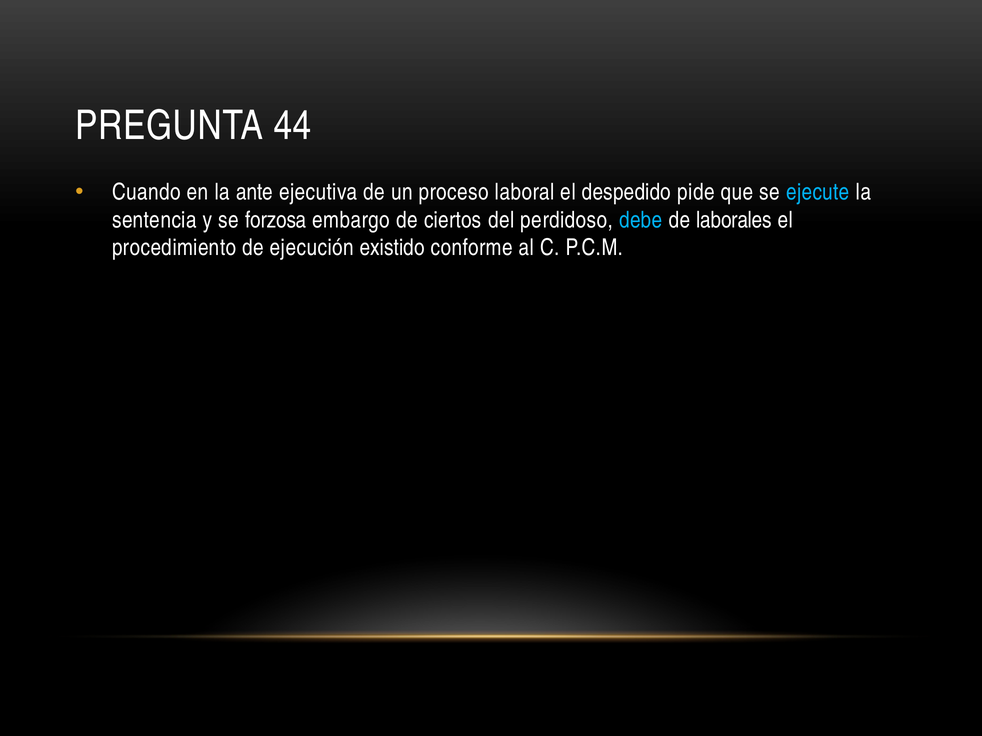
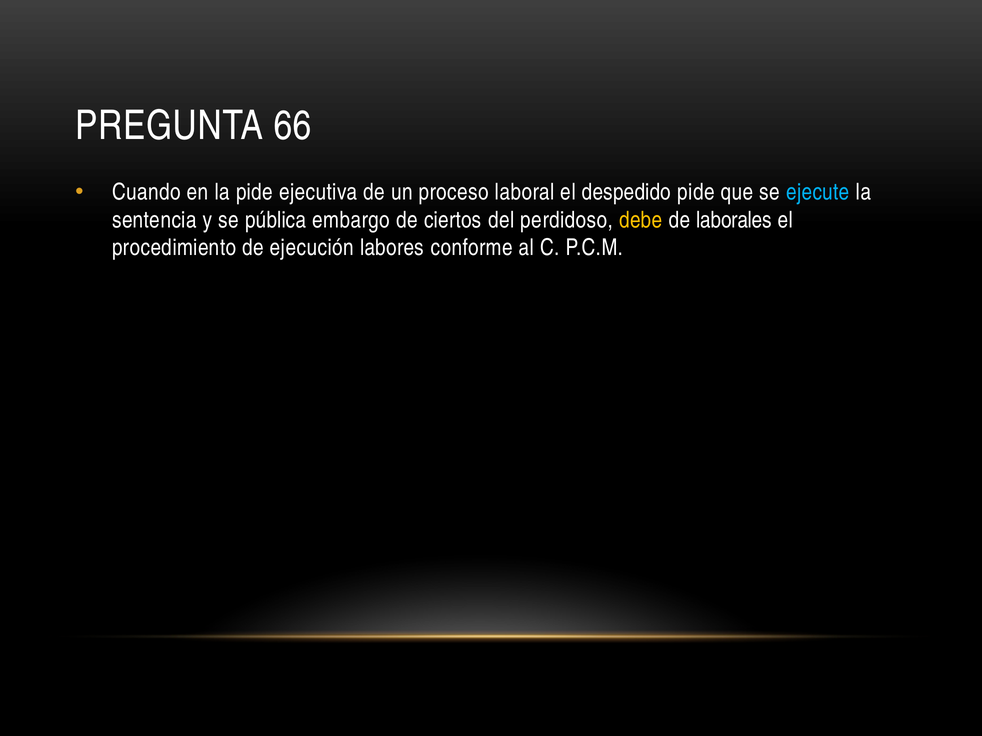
44: 44 -> 66 (292, 126)
la ante: ante -> pide (254, 192)
forzosa: forzosa -> pública (276, 220)
debe colour: light blue -> yellow (641, 220)
existido: existido -> labores (392, 248)
